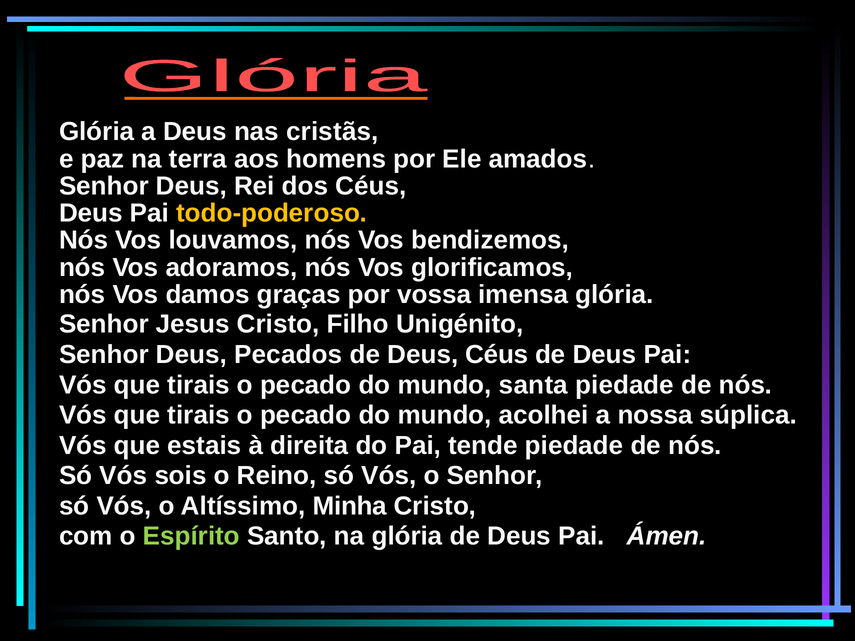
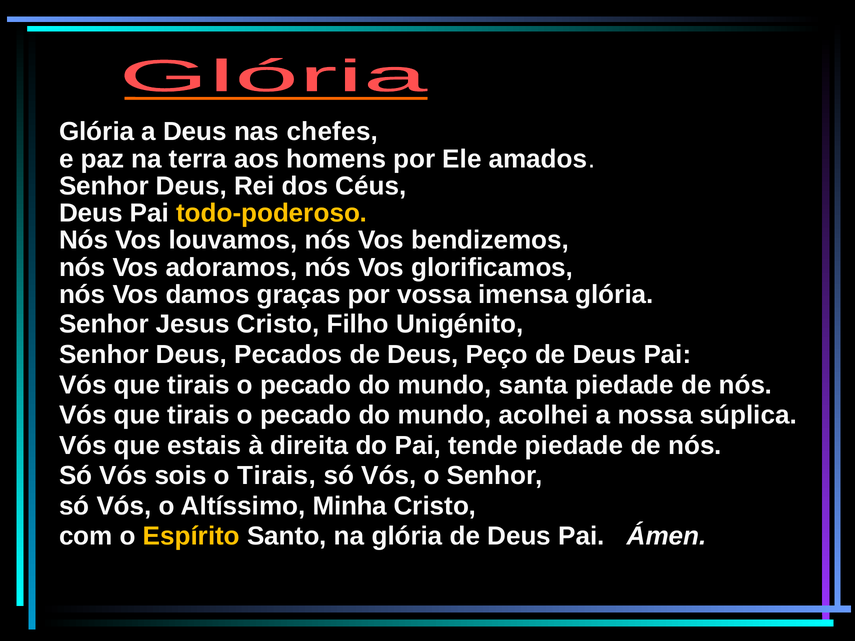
cristãs: cristãs -> chefes (332, 132)
Deus Céus: Céus -> Peço (497, 355)
o Reino: Reino -> Tirais (277, 476)
Espírito colour: light green -> yellow (191, 537)
